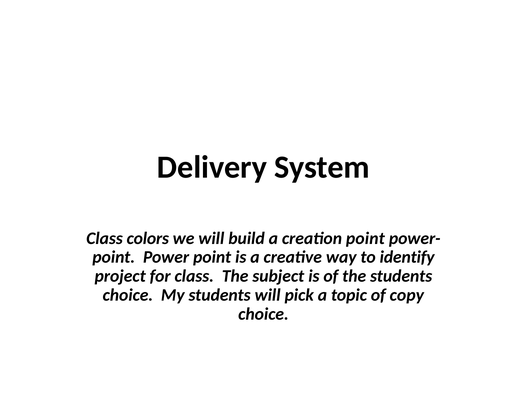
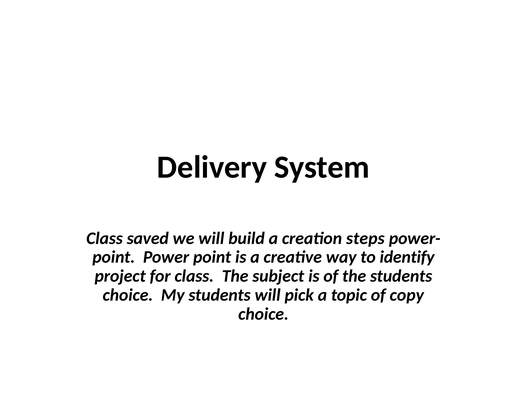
colors: colors -> saved (148, 238)
creation point: point -> steps (365, 238)
